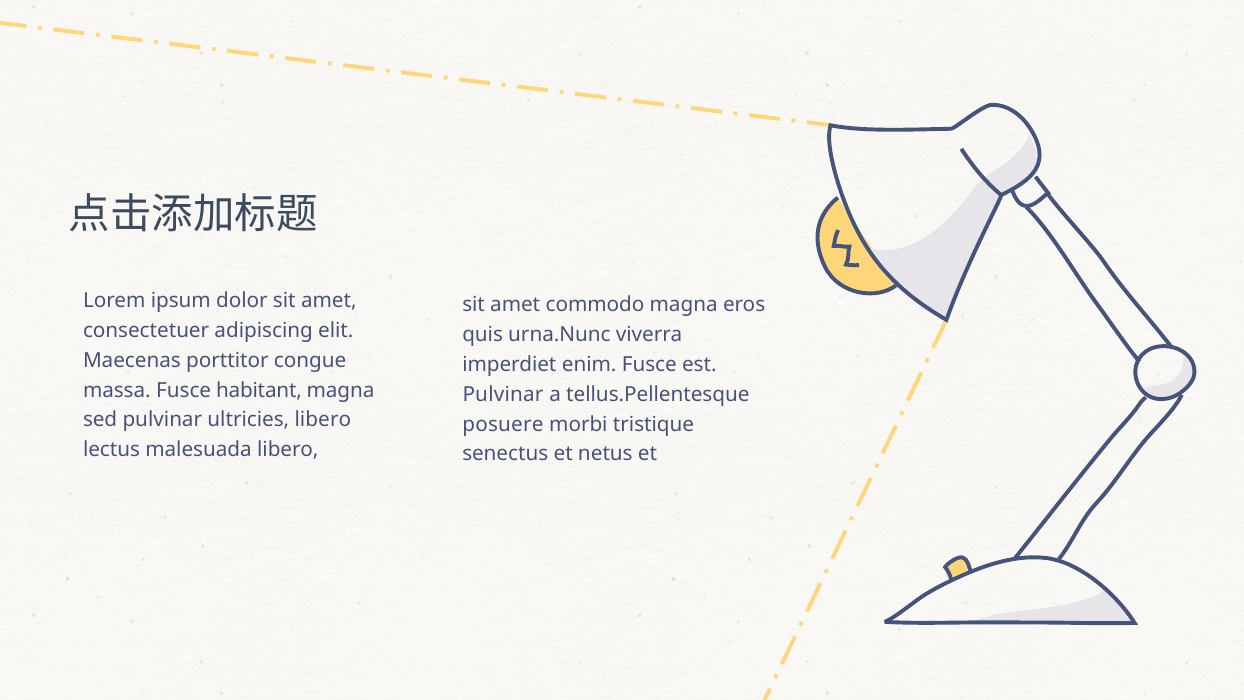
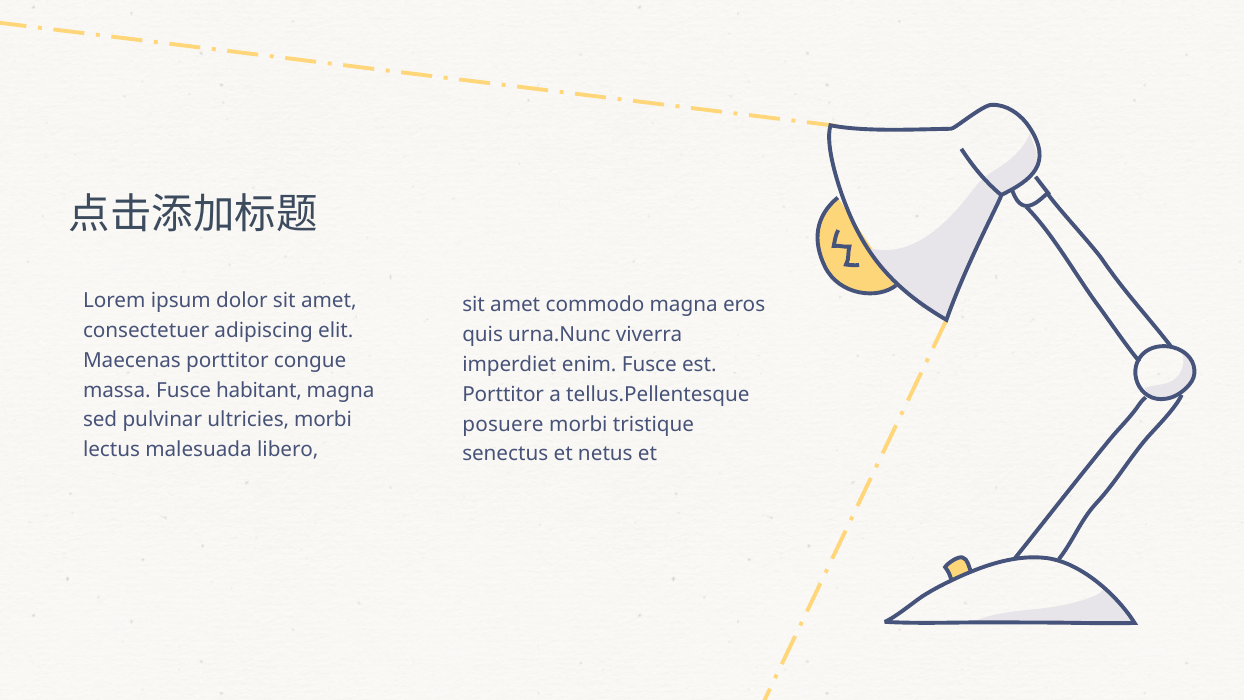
Pulvinar: Pulvinar -> Porttitor (503, 394)
ultricies libero: libero -> morbi (323, 420)
